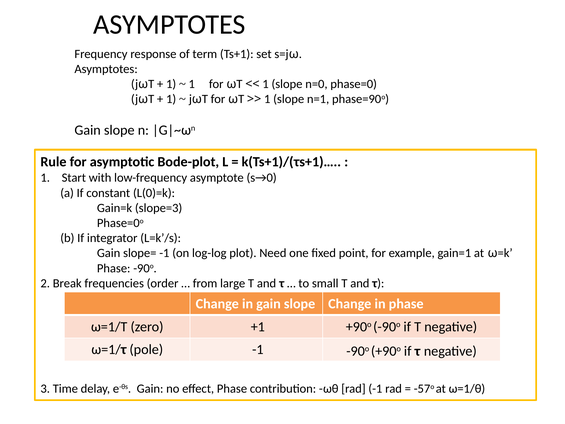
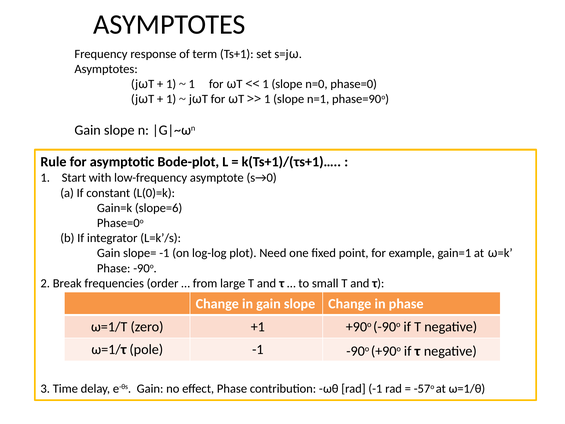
slope=3: slope=3 -> slope=6 (159, 208)
